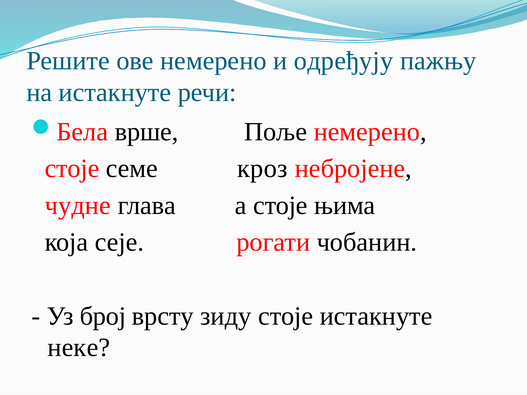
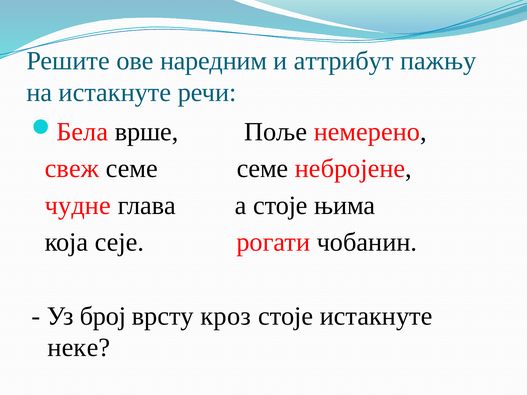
ове немерено: немерено -> наредним (214, 61)
одређују: одређују -> аттрибут (344, 61)
стоје: стоје -> свеж (72, 169)
семе кроз: кроз -> семе (263, 169)
зиду: зиду -> кроз (226, 316)
